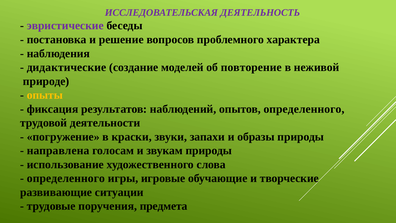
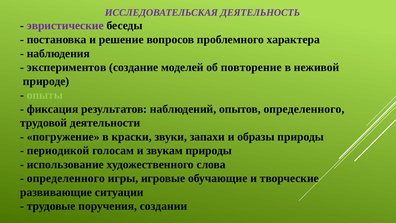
дидактические: дидактические -> экспериментов (67, 67)
опыты colour: yellow -> light green (45, 95)
направлена: направлена -> периодикой (58, 150)
предмета: предмета -> создании (164, 206)
